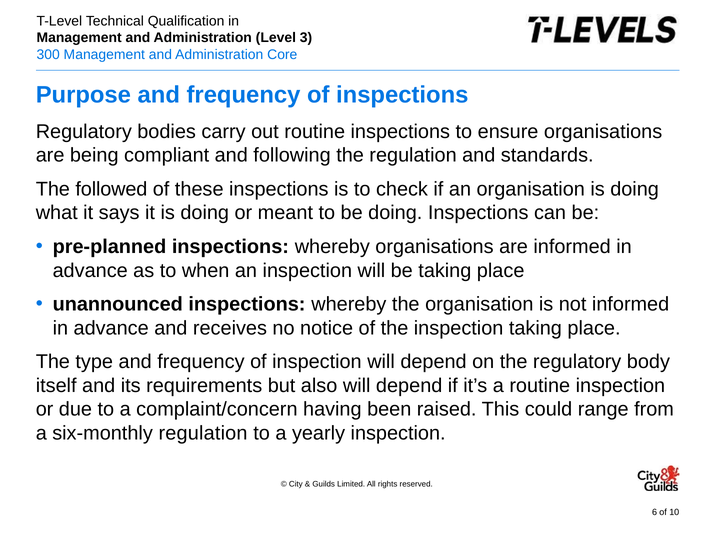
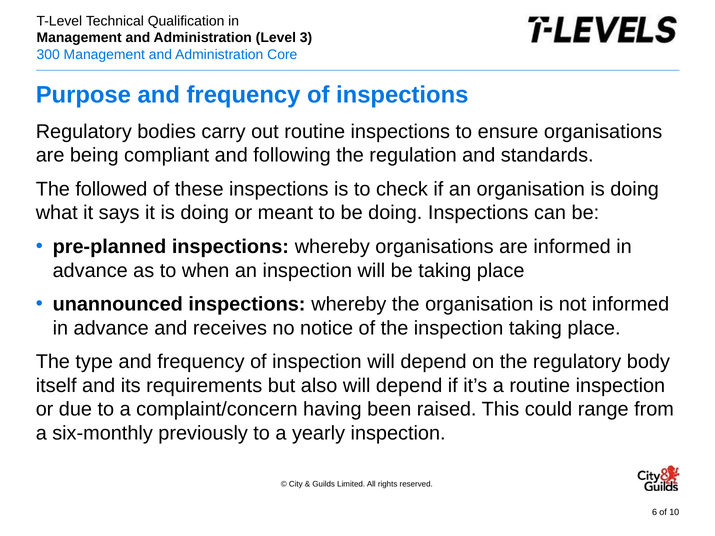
six-monthly regulation: regulation -> previously (203, 433)
